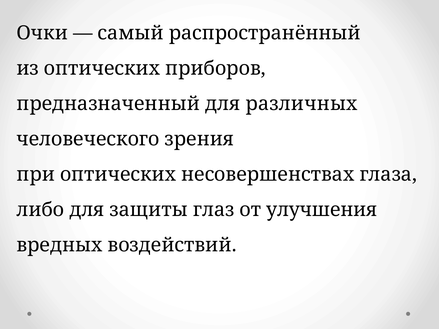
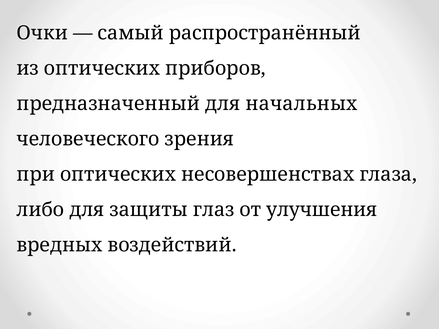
различных: различных -> начальных (302, 104)
